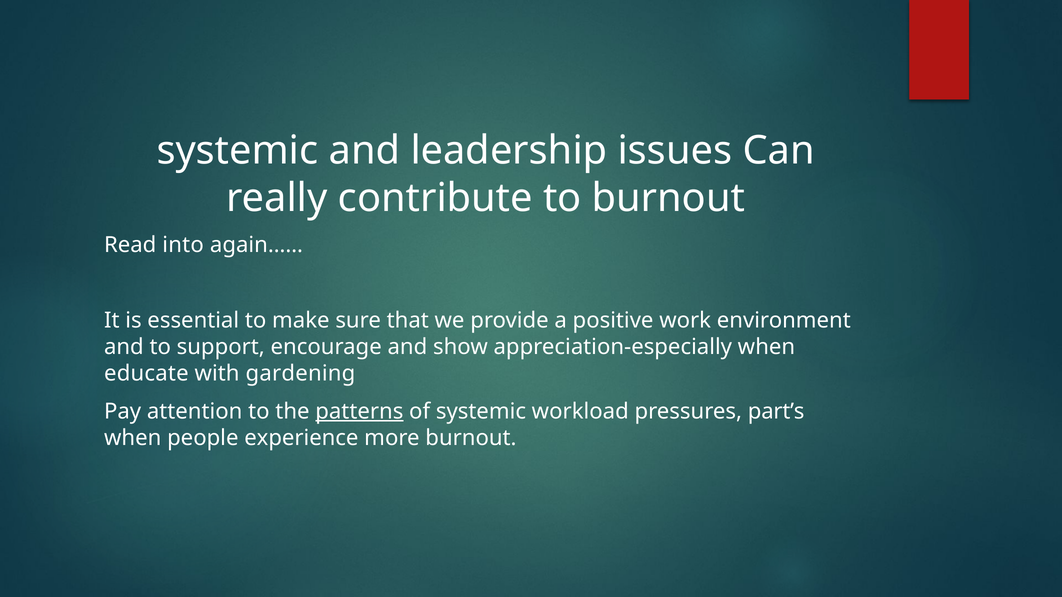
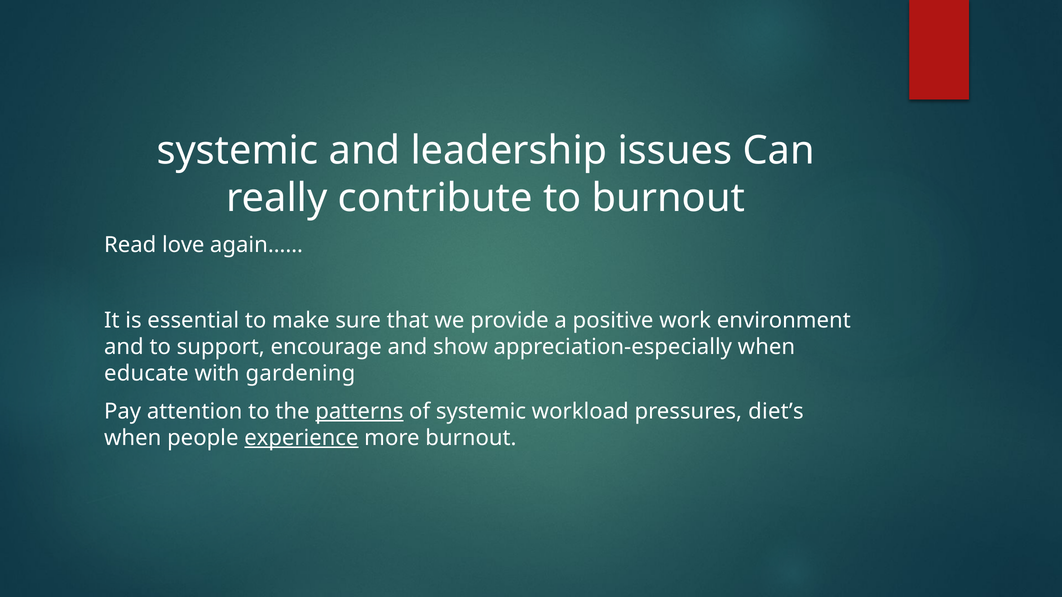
into: into -> love (183, 245)
part’s: part’s -> diet’s (776, 412)
experience underline: none -> present (301, 438)
